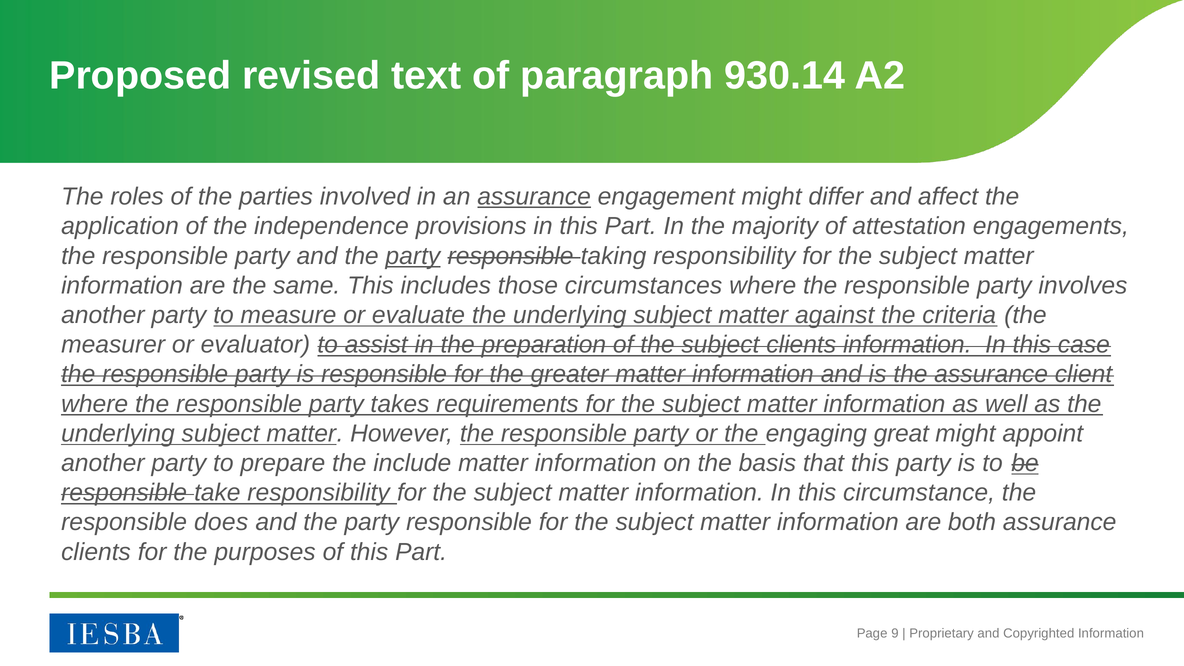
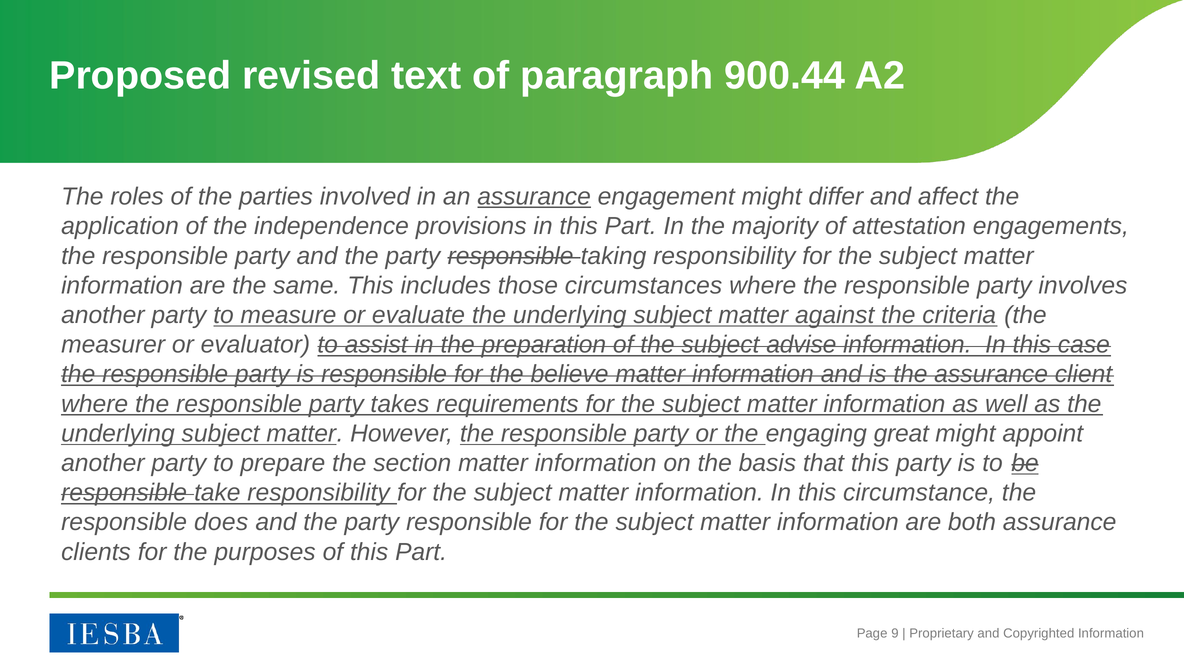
930.14: 930.14 -> 900.44 (785, 75)
party underline: present -> none (413, 256)
subject clients: clients -> advise (801, 345)
greater: greater -> believe (570, 374)
include: include -> section (412, 463)
